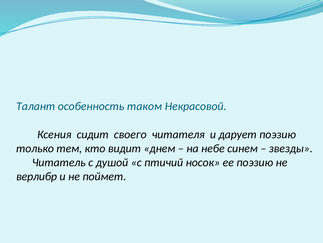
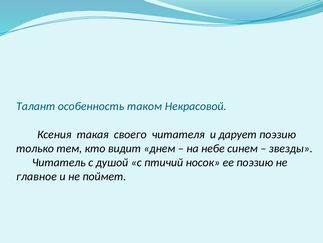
сидит: сидит -> такая (93, 134)
верлибр: верлибр -> главное (36, 176)
